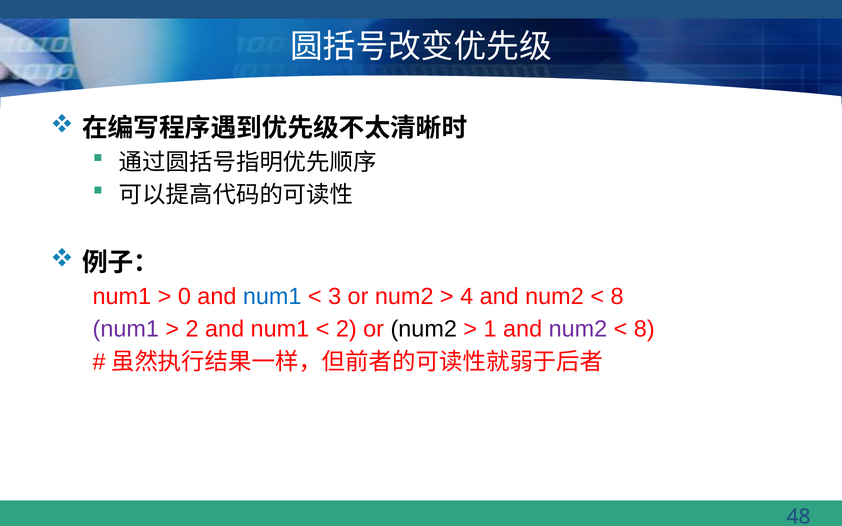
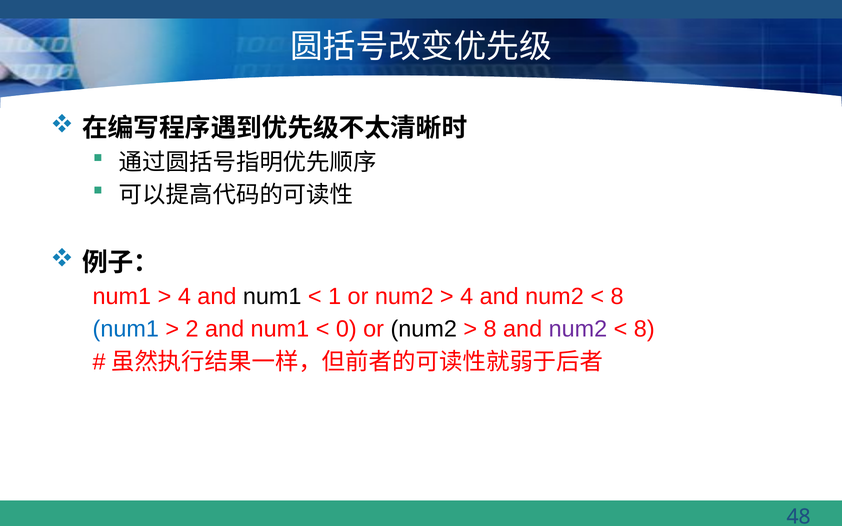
0: 0 -> 4 (184, 297)
num1 colour: blue -> black (272, 297)
3: 3 -> 1 (335, 297)
num1 colour: purple -> blue (126, 329)
2: 2 -> 0 (346, 329)
1: 1 -> 8 (490, 329)
